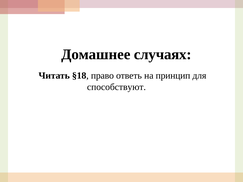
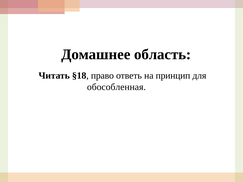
случаях: случаях -> область (163, 54)
способствуют: способствуют -> обособленная (116, 87)
